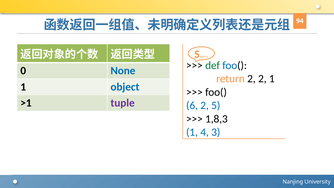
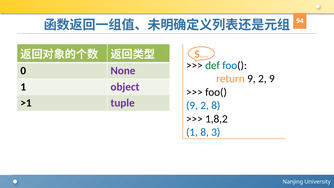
None colour: blue -> purple (123, 71)
return 2: 2 -> 9 (251, 79)
2 1: 1 -> 9 (272, 79)
object colour: blue -> purple (125, 87)
6: 6 -> 9 (192, 105)
2 5: 5 -> 8 (216, 105)
1,8,3: 1,8,3 -> 1,8,2 (216, 119)
1 4: 4 -> 8 (205, 132)
